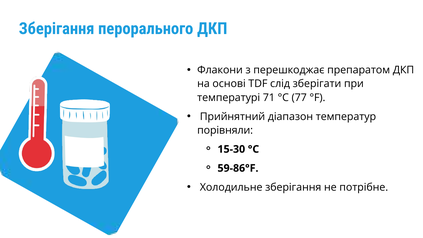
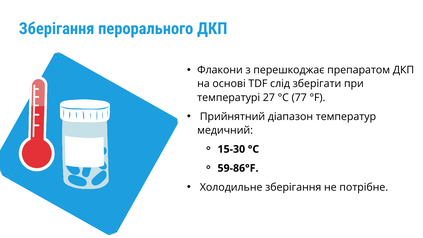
71: 71 -> 27 (269, 98)
порівняли: порівняли -> медичний (225, 130)
